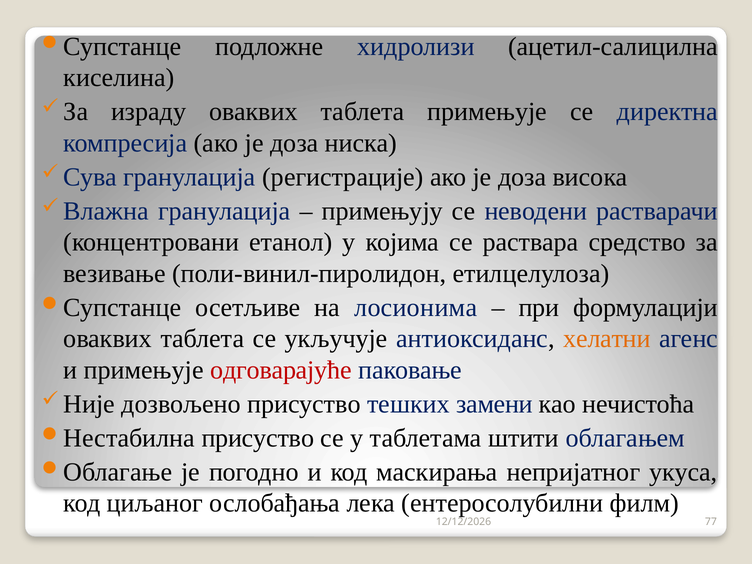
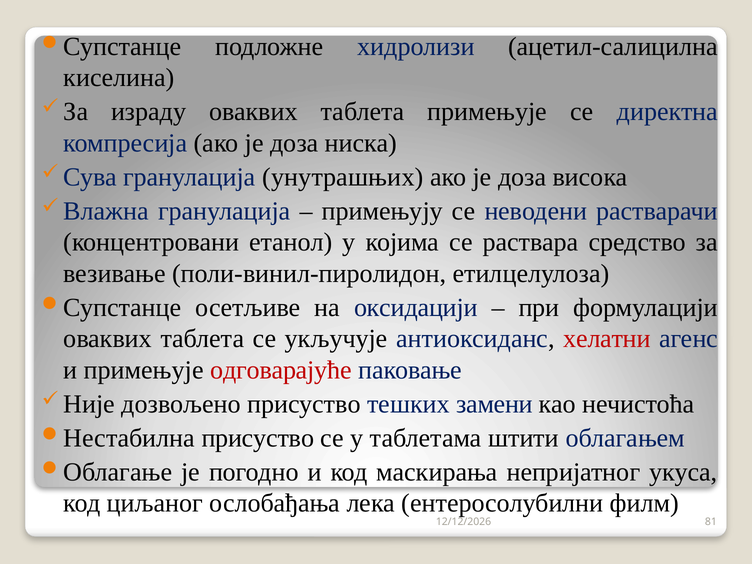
регистрације: регистрације -> унутрашњих (343, 177)
лосионима: лосионима -> оксидацији (416, 307)
хелатни colour: orange -> red (607, 339)
77: 77 -> 81 (711, 522)
